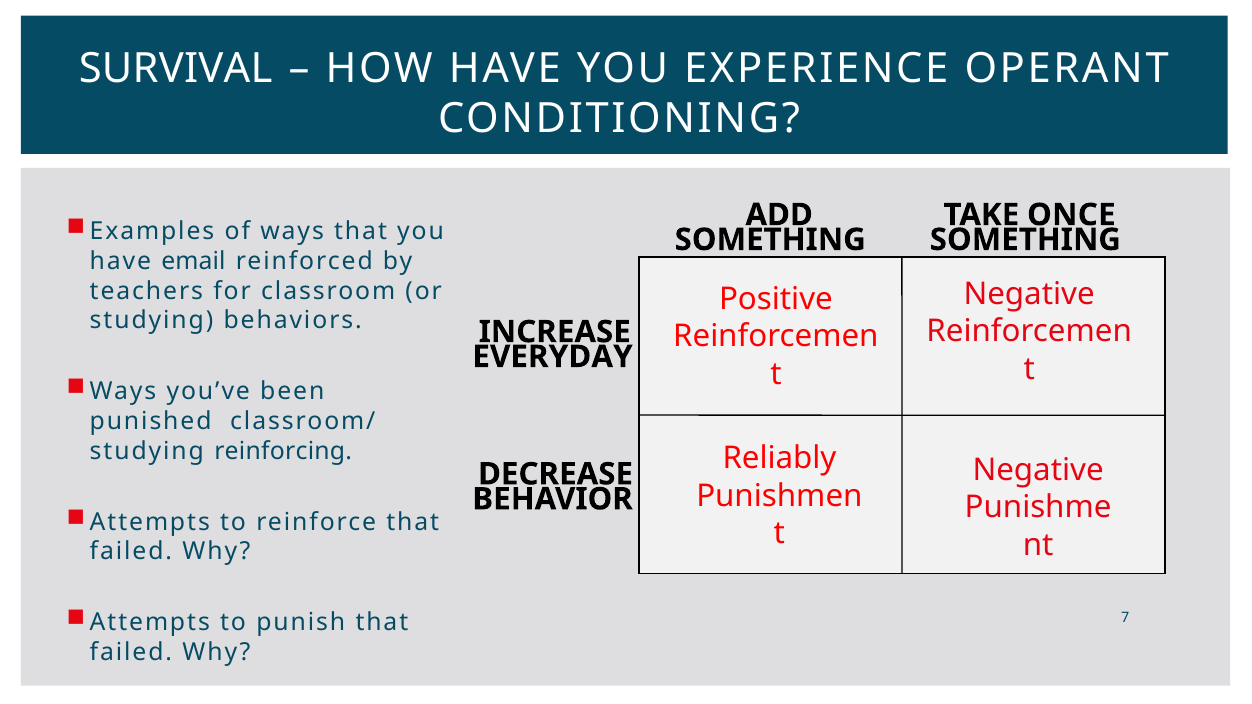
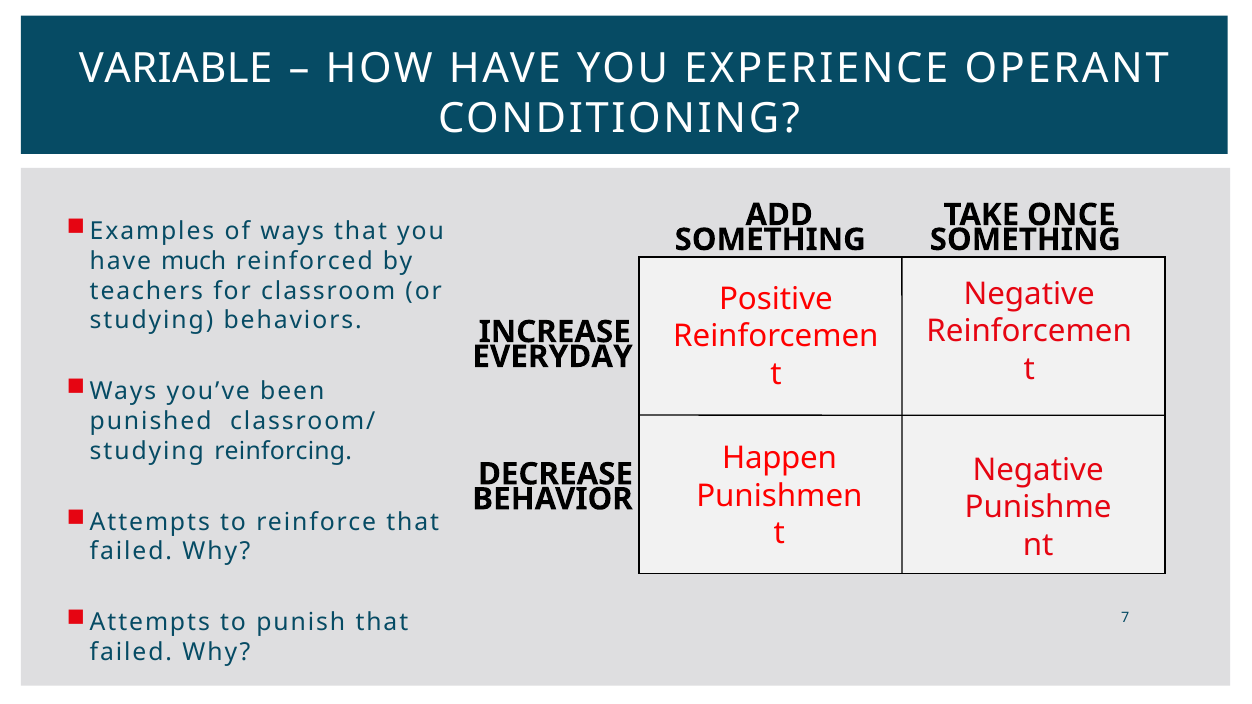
SURVIVAL: SURVIVAL -> VARIABLE (176, 69)
email: email -> much (194, 261)
Reliably: Reliably -> Happen (780, 458)
